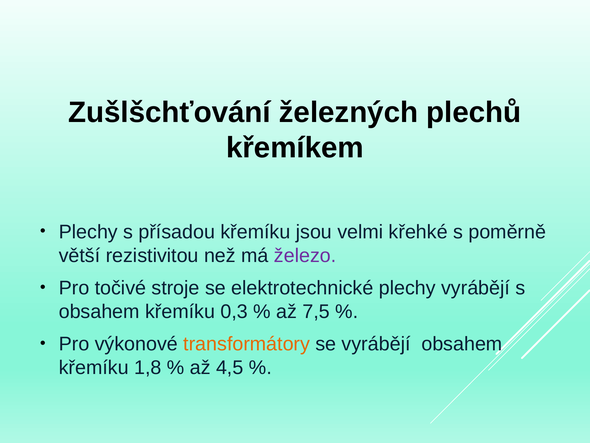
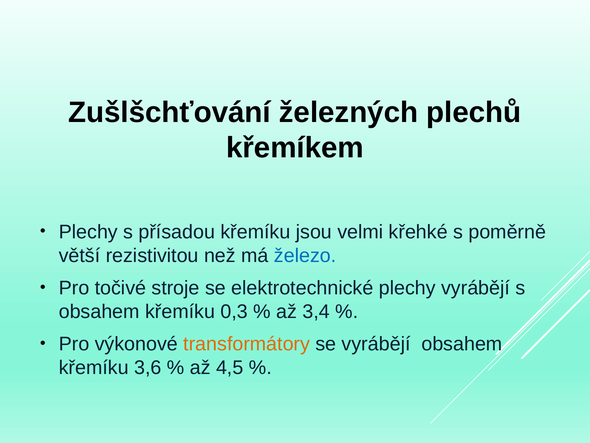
železo colour: purple -> blue (305, 255)
7,5: 7,5 -> 3,4 (316, 311)
1,8: 1,8 -> 3,6 (148, 367)
